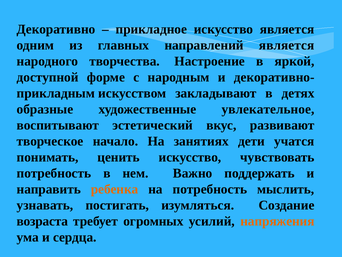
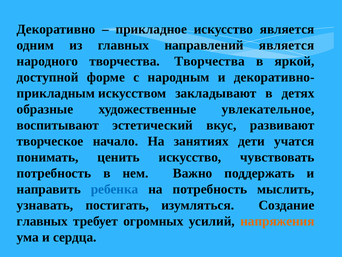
творчества Настроение: Настроение -> Творчества (210, 61)
ребенка colour: orange -> blue (115, 189)
возраста: возраста -> главных (42, 221)
